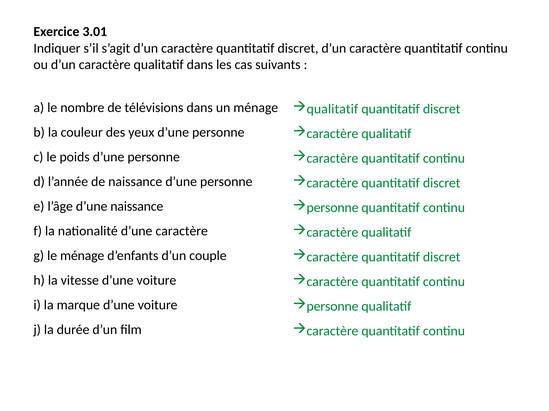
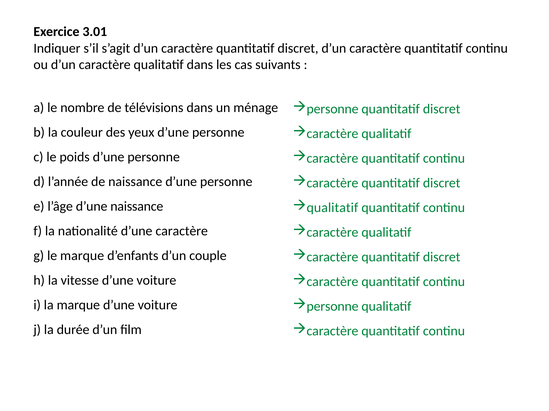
qualitatif: qualitatif -> personne (333, 109)
personne: personne -> qualitatif (332, 208)
le ménage: ménage -> marque (82, 256)
